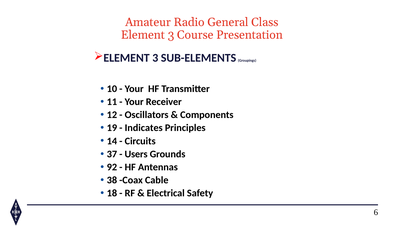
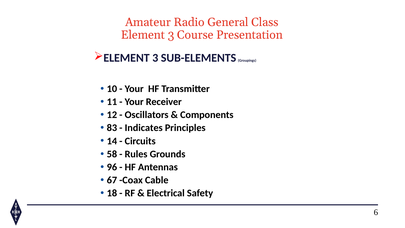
19: 19 -> 83 (112, 128)
37: 37 -> 58 (112, 154)
Users: Users -> Rules (136, 154)
92: 92 -> 96 (112, 167)
38: 38 -> 67 (112, 180)
